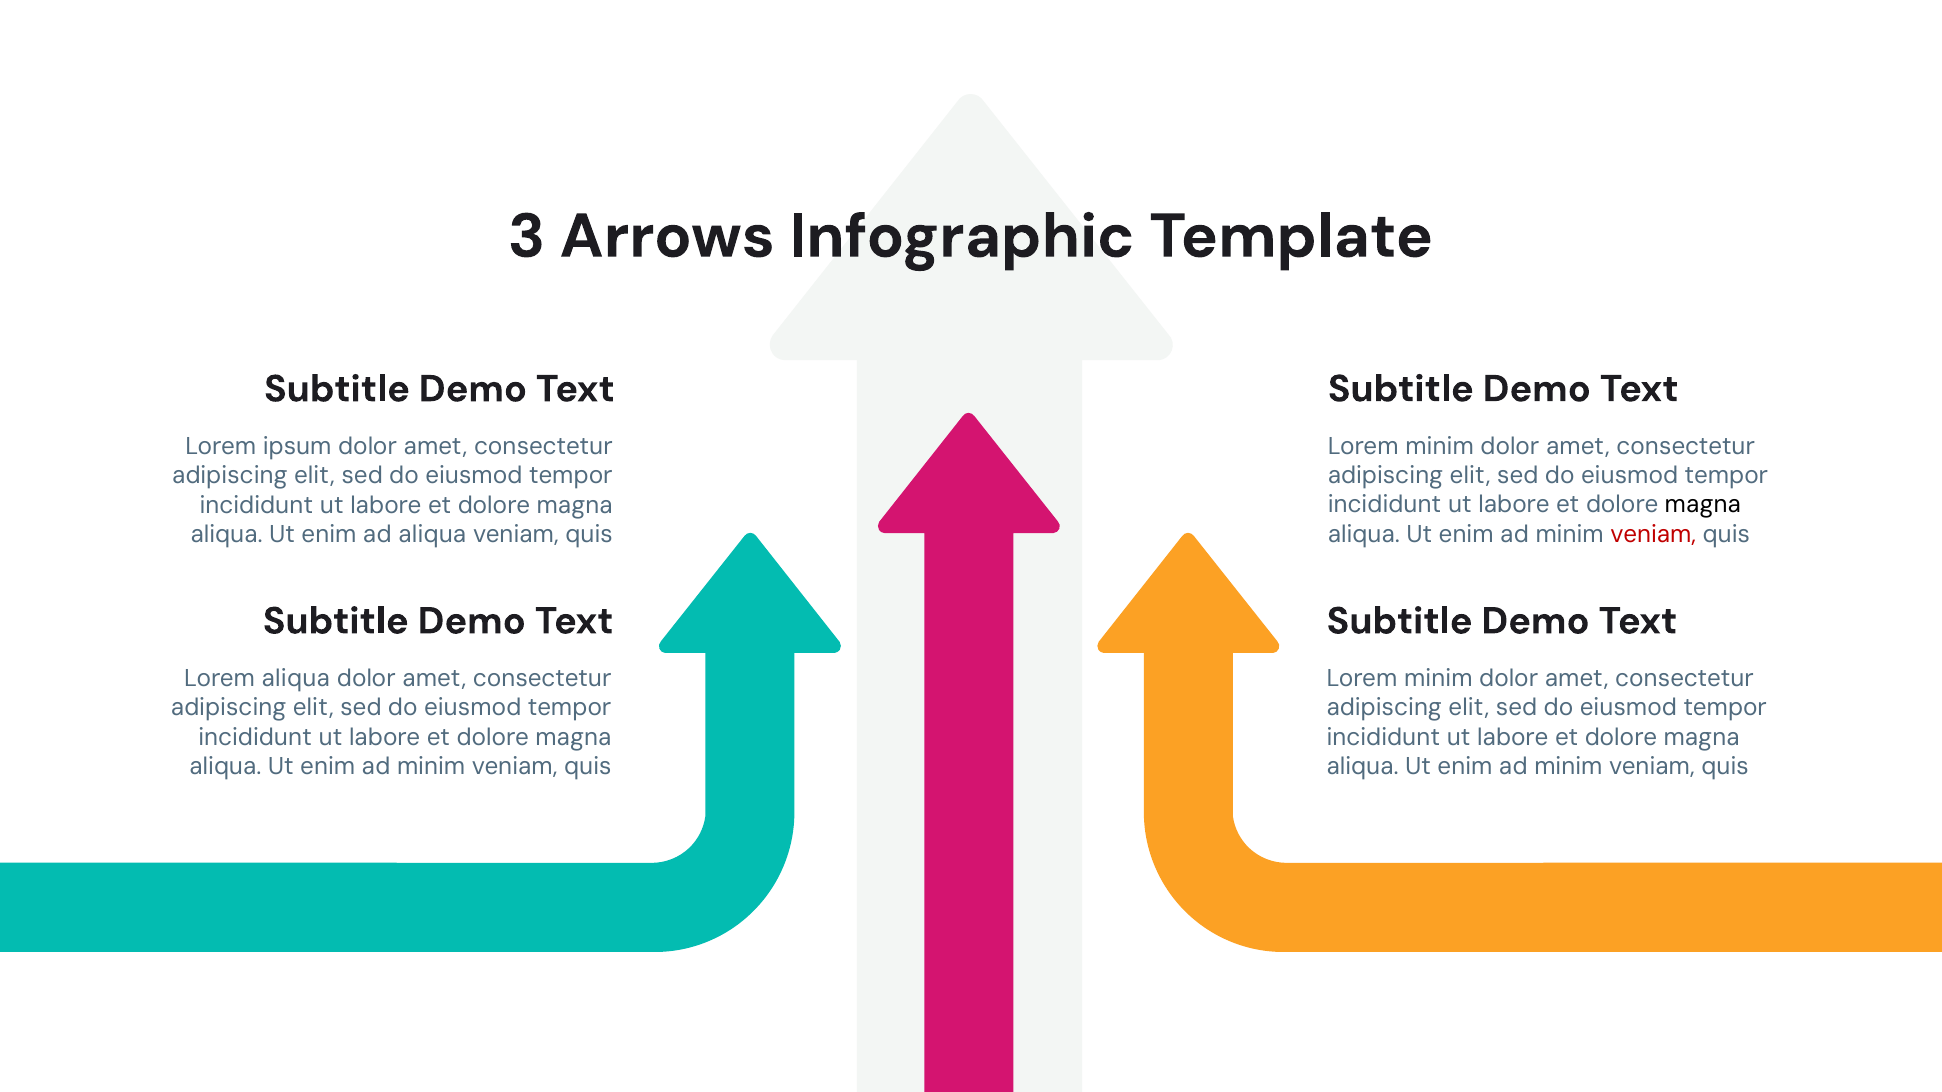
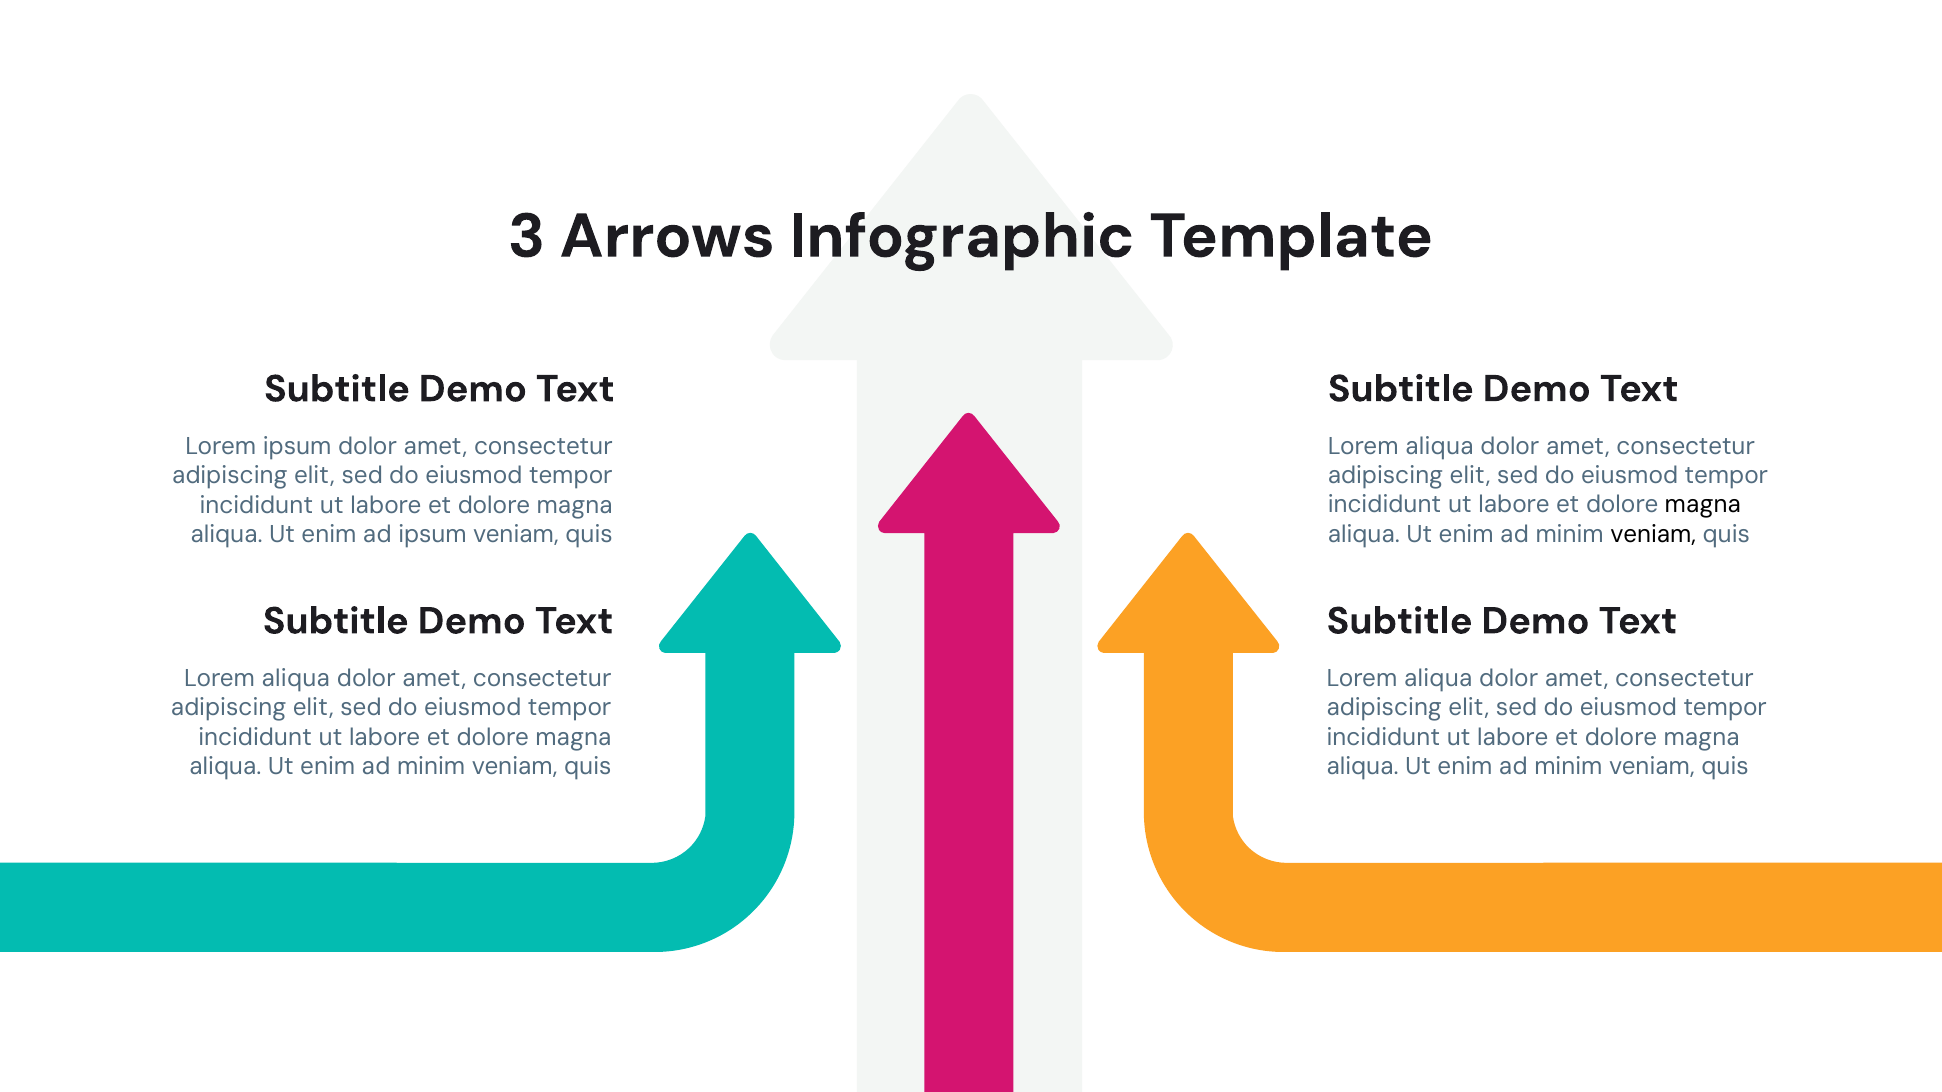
minim: minim -> aliqua (1439, 447)
ad aliqua: aliqua -> ipsum (432, 534)
veniam colour: red -> black (1653, 534)
minim: minim -> aliqua (1438, 679)
